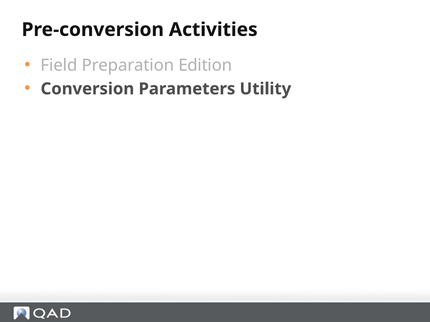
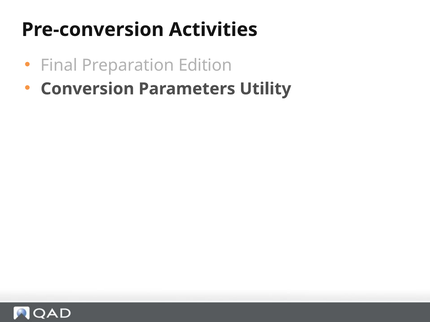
Field: Field -> Final (59, 65)
